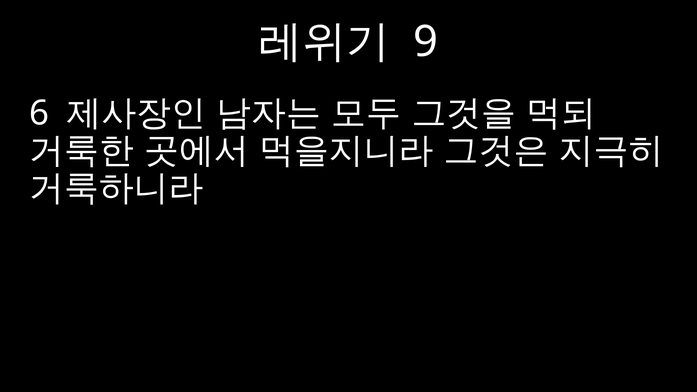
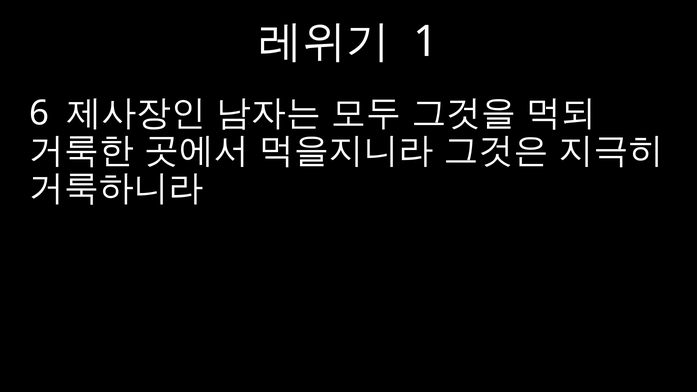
9: 9 -> 1 (426, 42)
